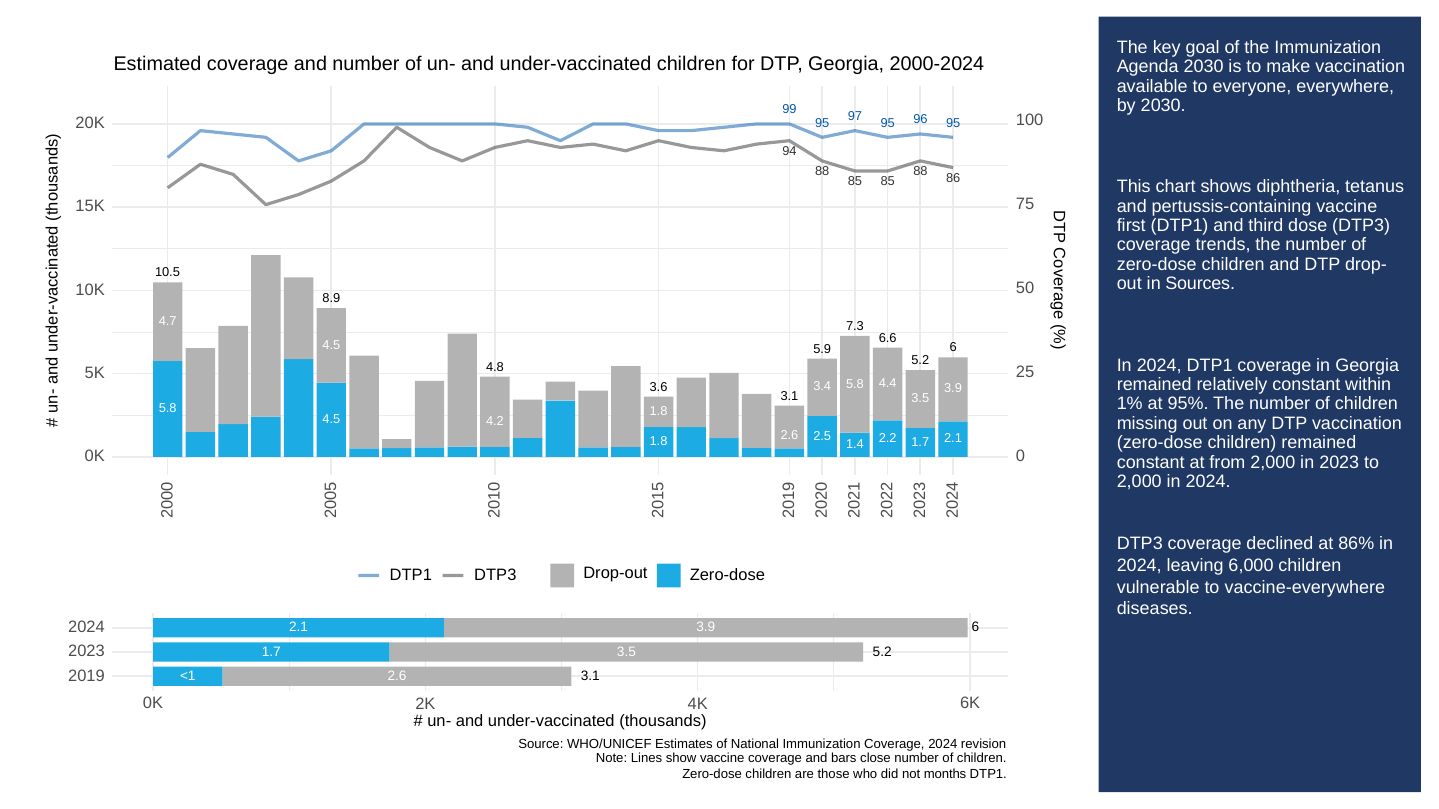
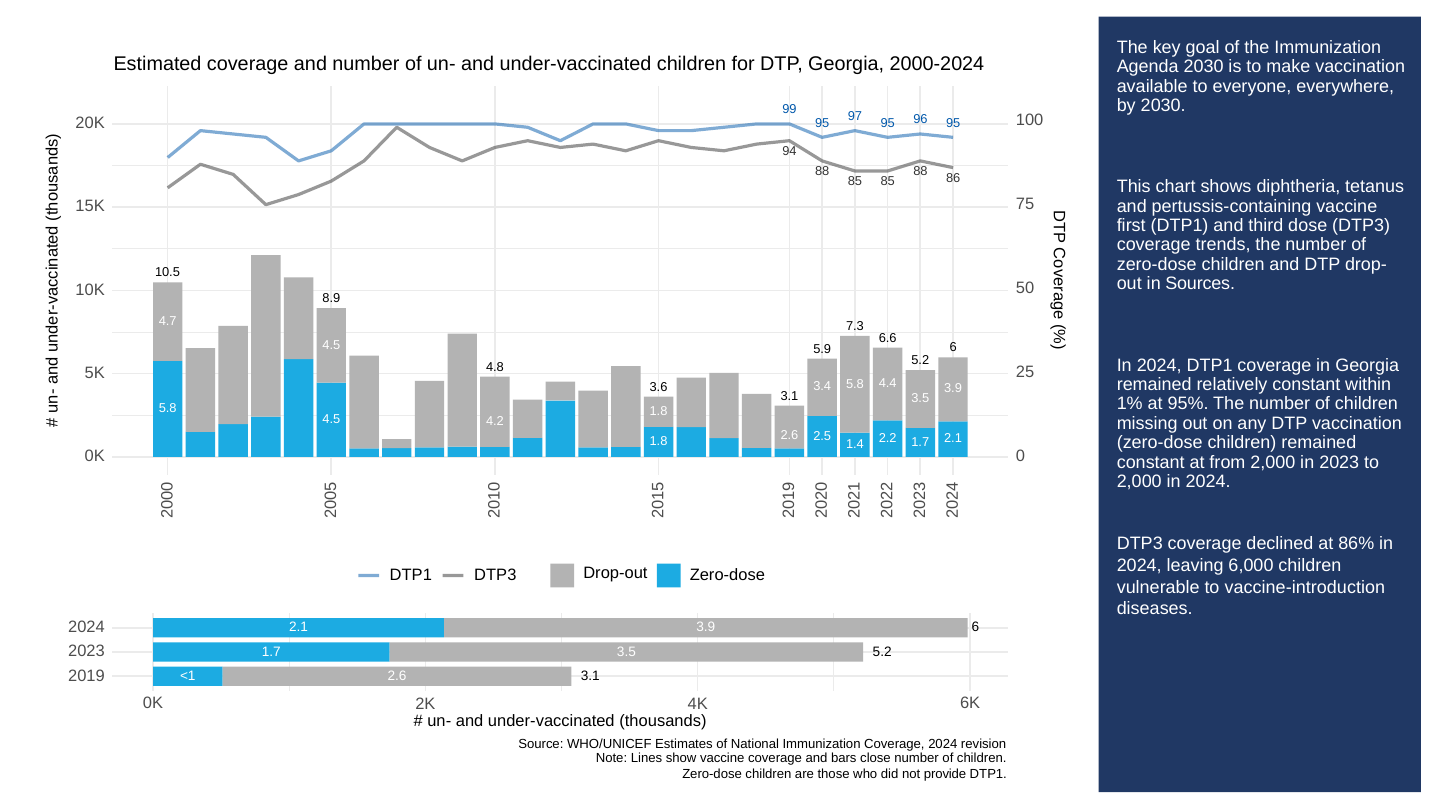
vaccine-everywhere: vaccine-everywhere -> vaccine-introduction (1305, 587)
months: months -> provide (945, 774)
